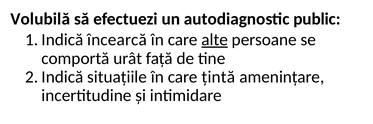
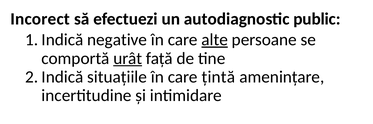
Volubilă: Volubilă -> Incorect (40, 19)
încearcă: încearcă -> negative (117, 40)
urât underline: none -> present (128, 58)
